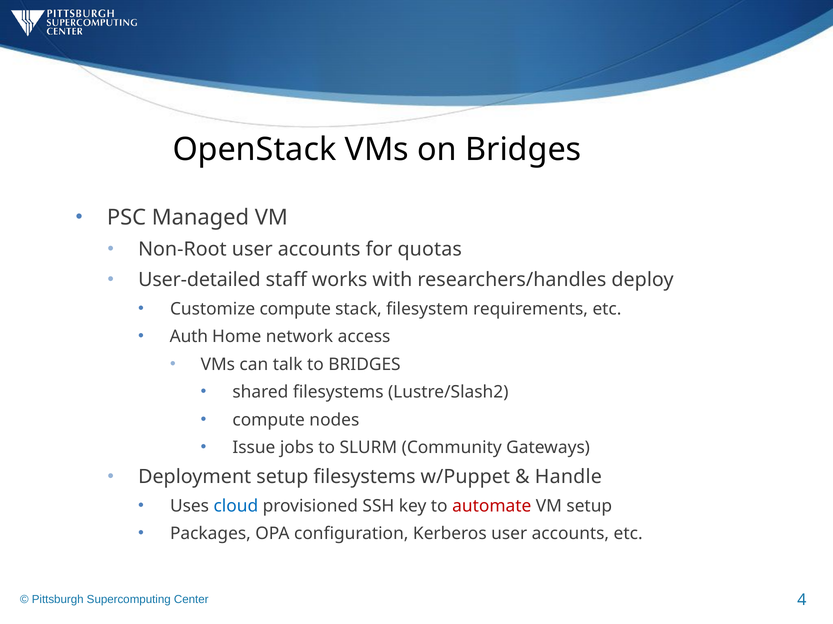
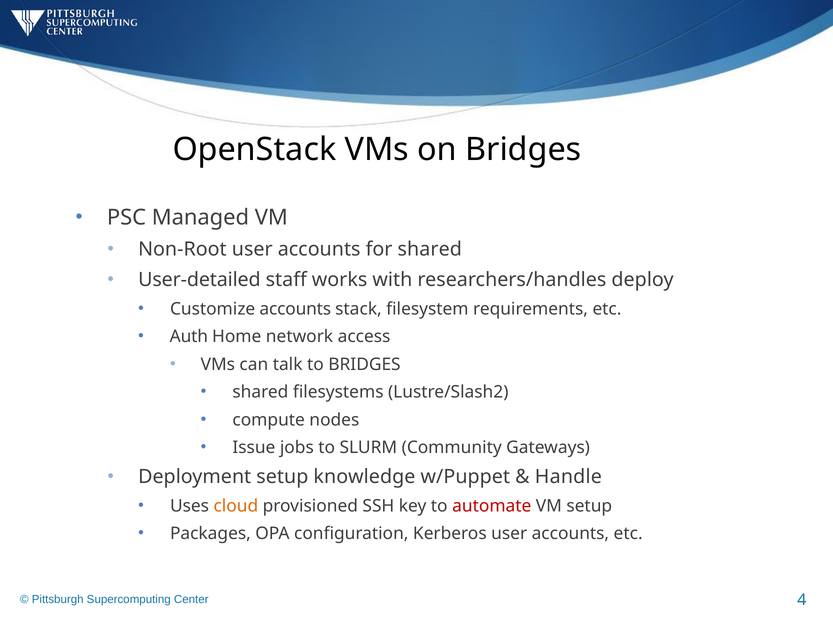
for quotas: quotas -> shared (430, 250)
Customize compute: compute -> accounts (295, 309)
setup filesystems: filesystems -> knowledge (364, 477)
cloud colour: blue -> orange (236, 506)
